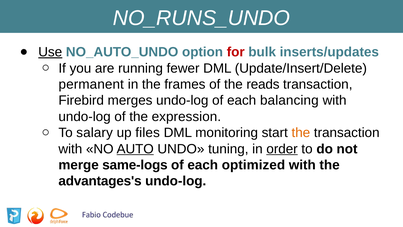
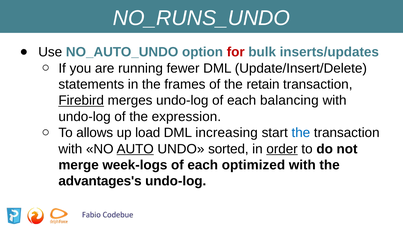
Use underline: present -> none (50, 52)
permanent: permanent -> statements (91, 84)
reads: reads -> retain (263, 84)
Firebird underline: none -> present (81, 100)
salary: salary -> allows (95, 133)
files: files -> load (148, 133)
monitoring: monitoring -> increasing (227, 133)
the colour: orange -> blue (301, 133)
tuning: tuning -> sorted (228, 149)
same-logs: same-logs -> week-logs (135, 165)
